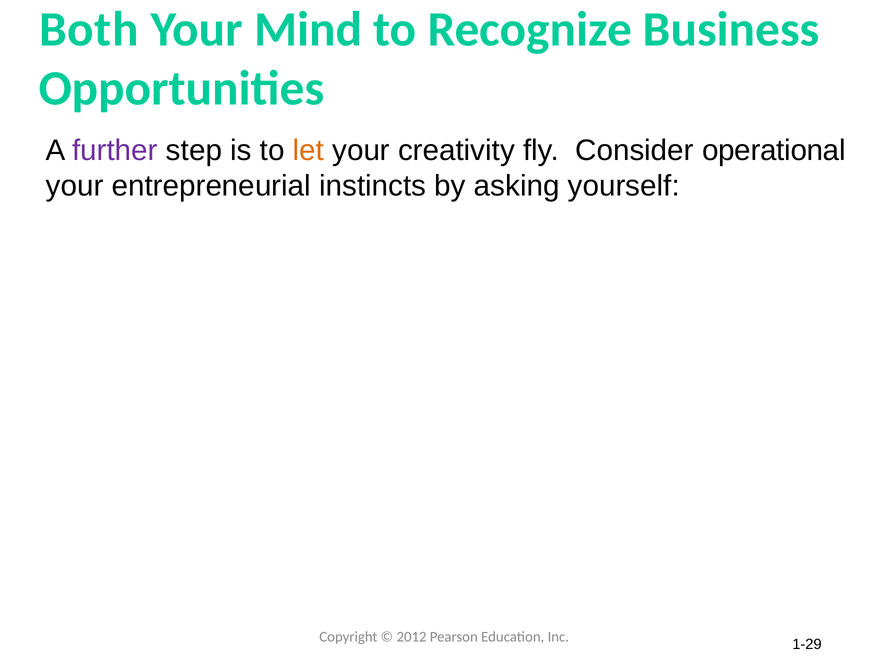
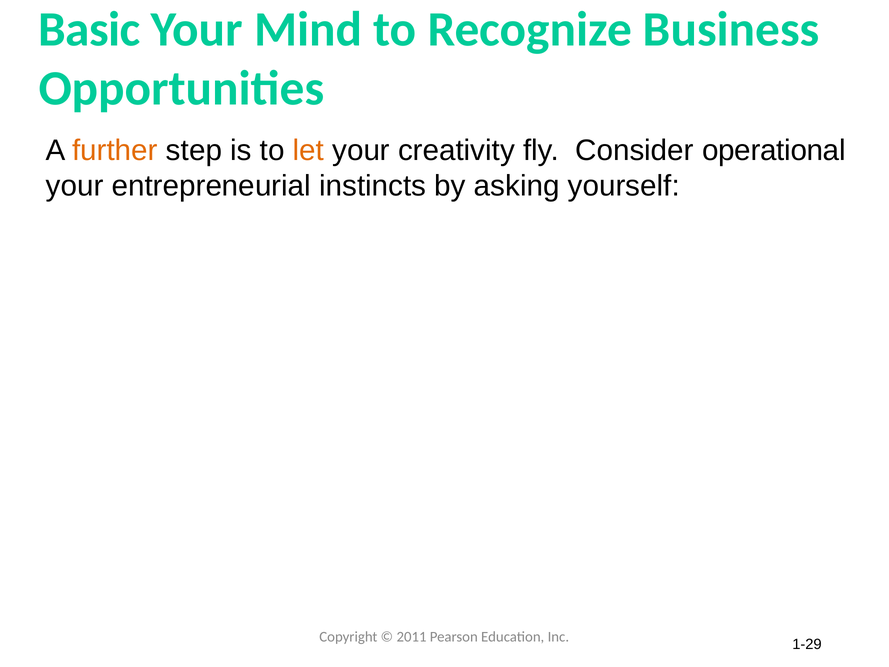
Both: Both -> Basic (89, 29)
further colour: purple -> orange (115, 150)
2012: 2012 -> 2011 (412, 637)
